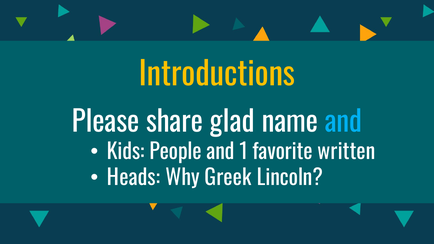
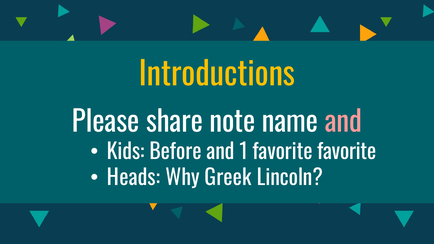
glad: glad -> note (232, 122)
and colour: light blue -> pink (343, 122)
People: People -> Before (176, 152)
favorite written: written -> favorite (347, 152)
